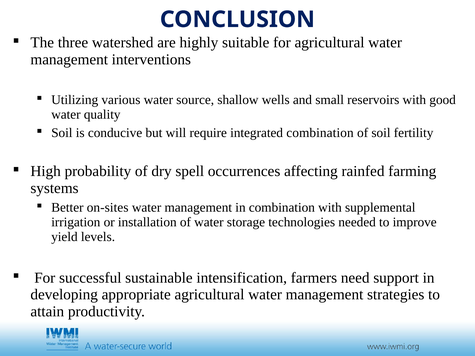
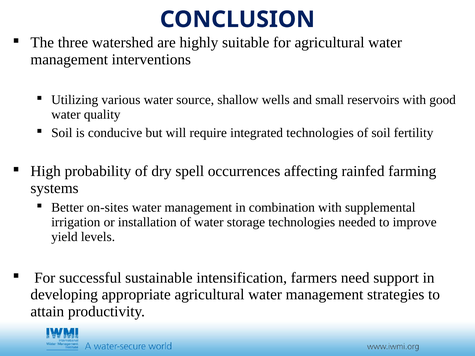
integrated combination: combination -> technologies (320, 133)
